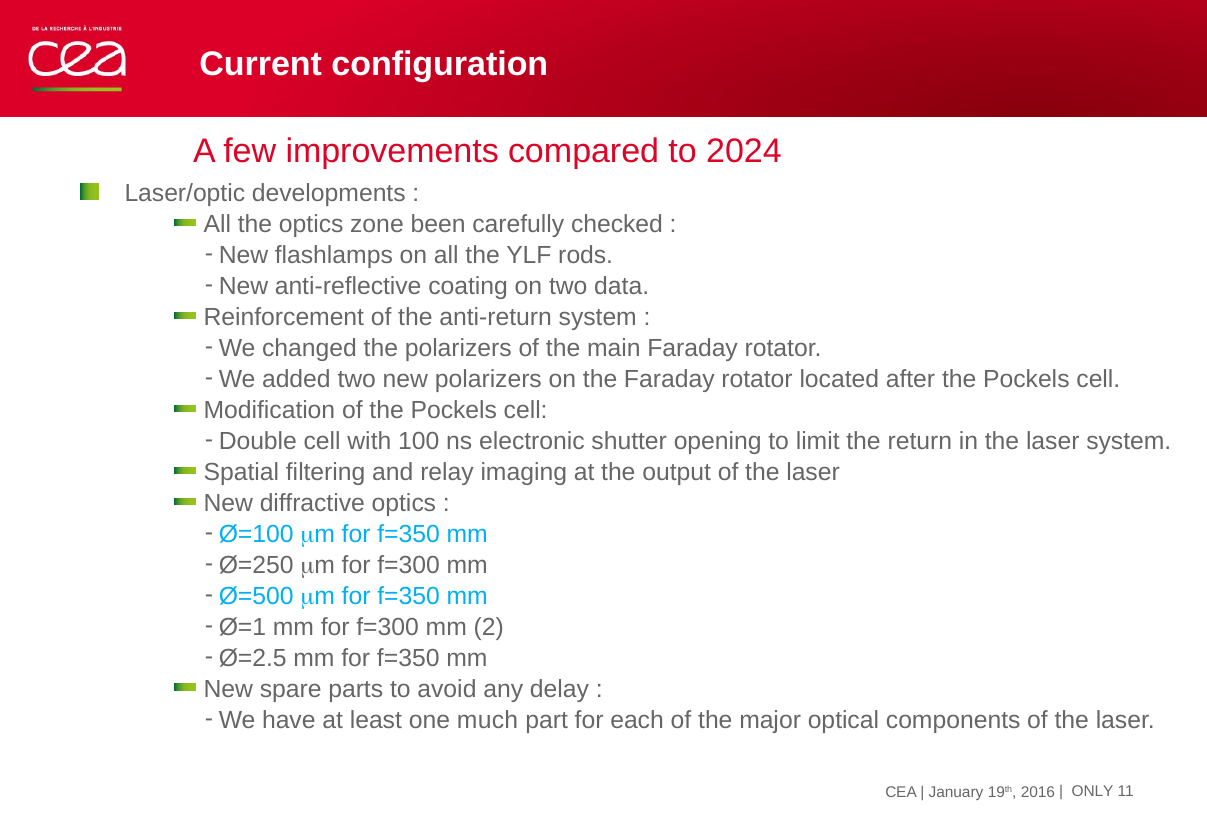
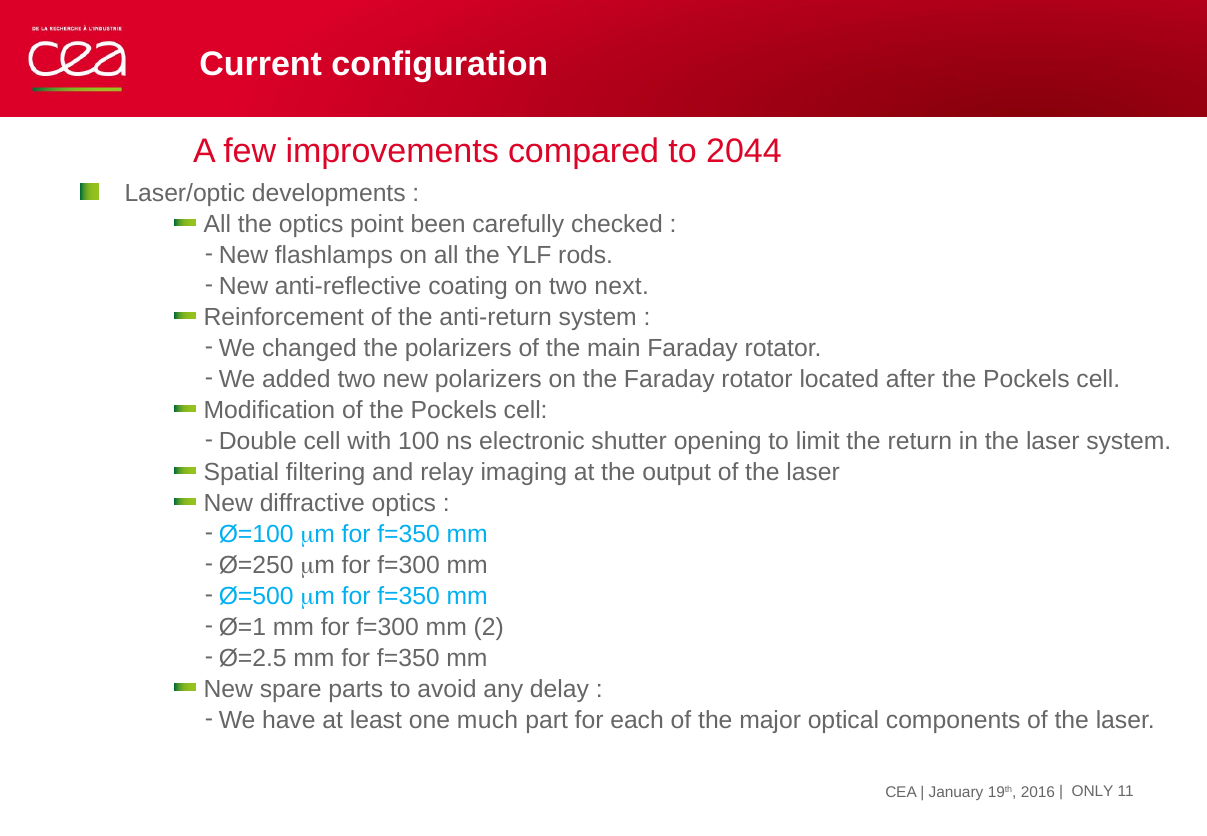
2024: 2024 -> 2044 (744, 151)
zone: zone -> point (377, 224)
data: data -> next (622, 286)
